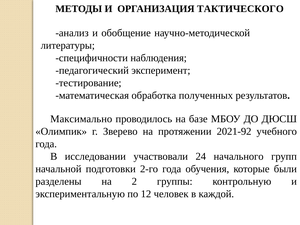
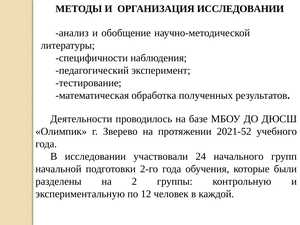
ОРГАНИЗАЦИЯ ТАКТИЧЕСКОГО: ТАКТИЧЕСКОГО -> ИССЛЕДОВАНИИ (240, 9)
Максимально: Максимально -> Деятельности (81, 119)
2021-92: 2021-92 -> 2021-52 (234, 131)
